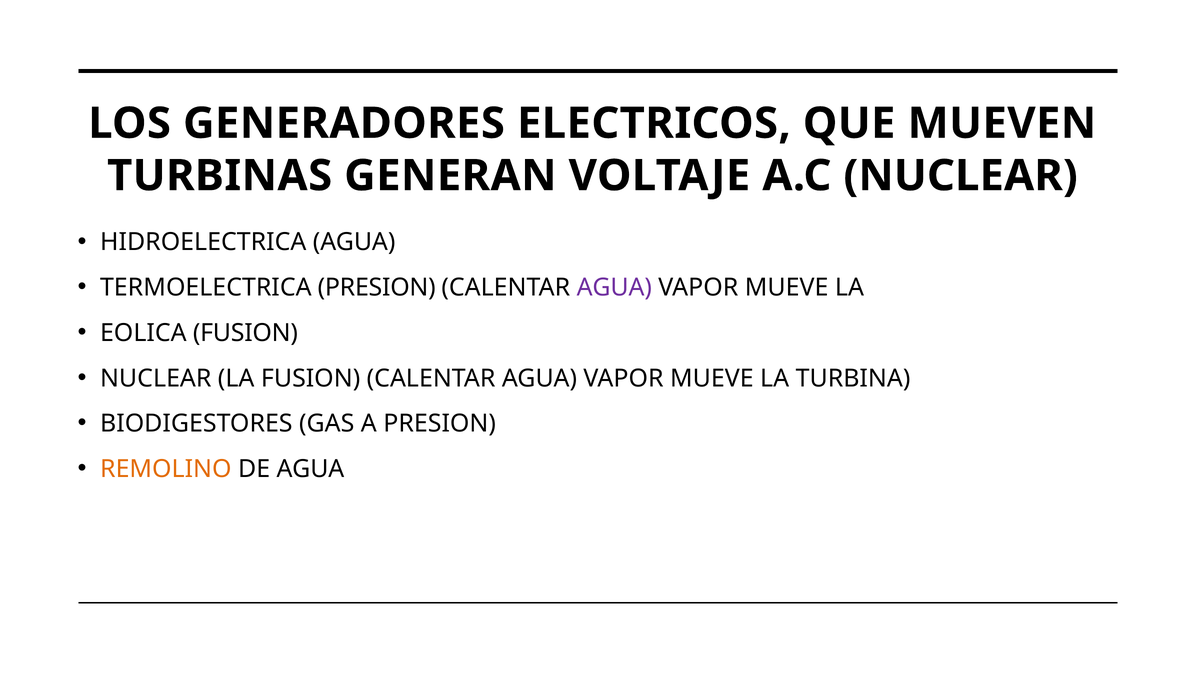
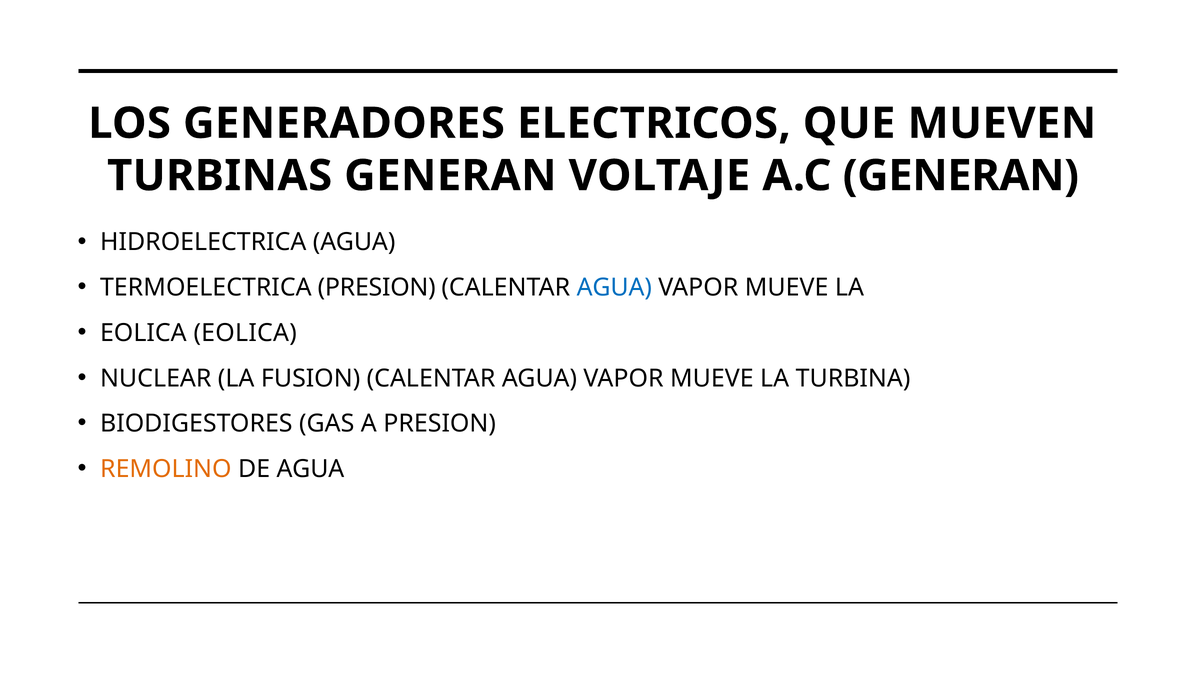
A.C NUCLEAR: NUCLEAR -> GENERAN (961, 176)
AGUA colour: purple -> blue (614, 287)
EOLICA FUSION: FUSION -> EOLICA (245, 333)
